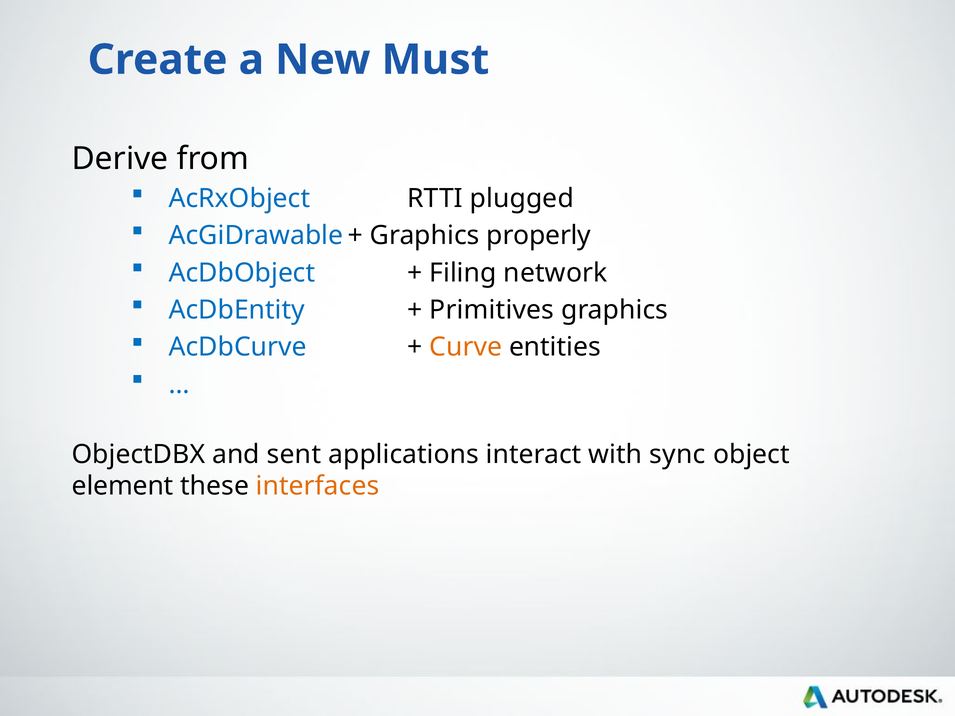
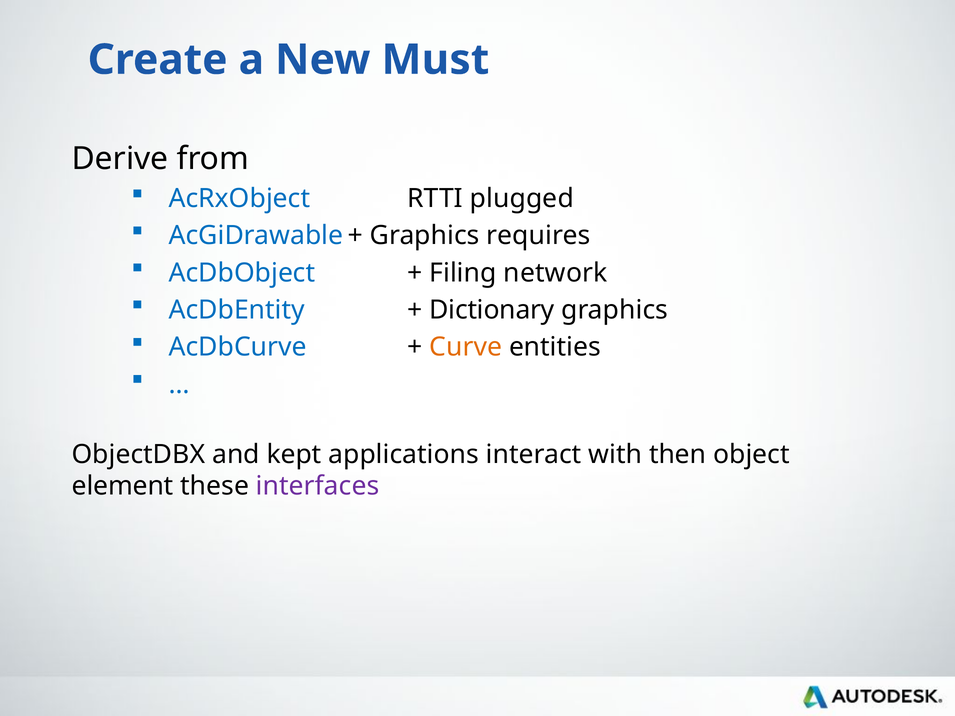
properly: properly -> requires (539, 236)
Primitives: Primitives -> Dictionary (492, 310)
sent: sent -> kept (294, 454)
sync: sync -> then (678, 454)
interfaces colour: orange -> purple (318, 486)
